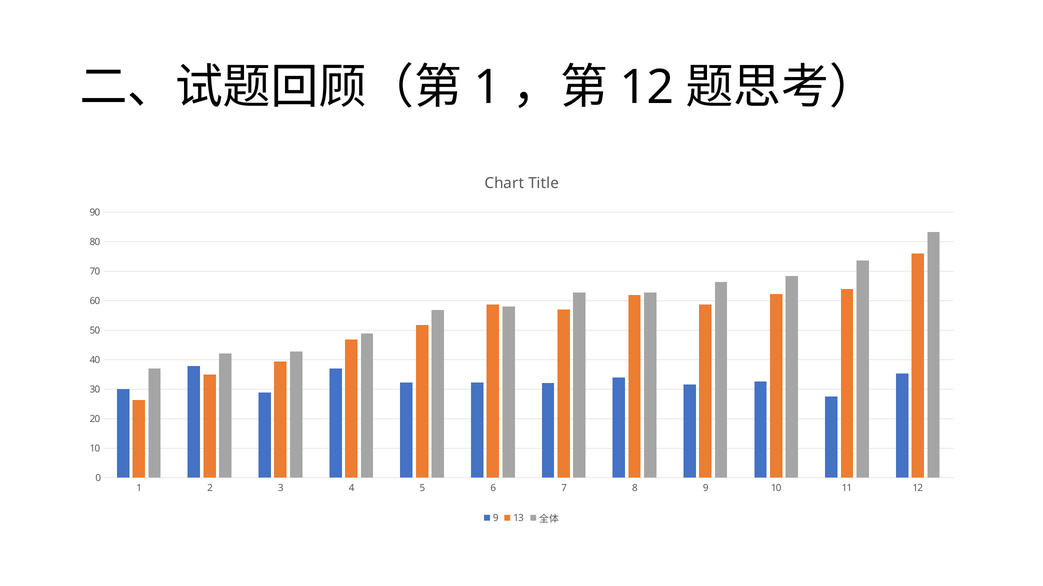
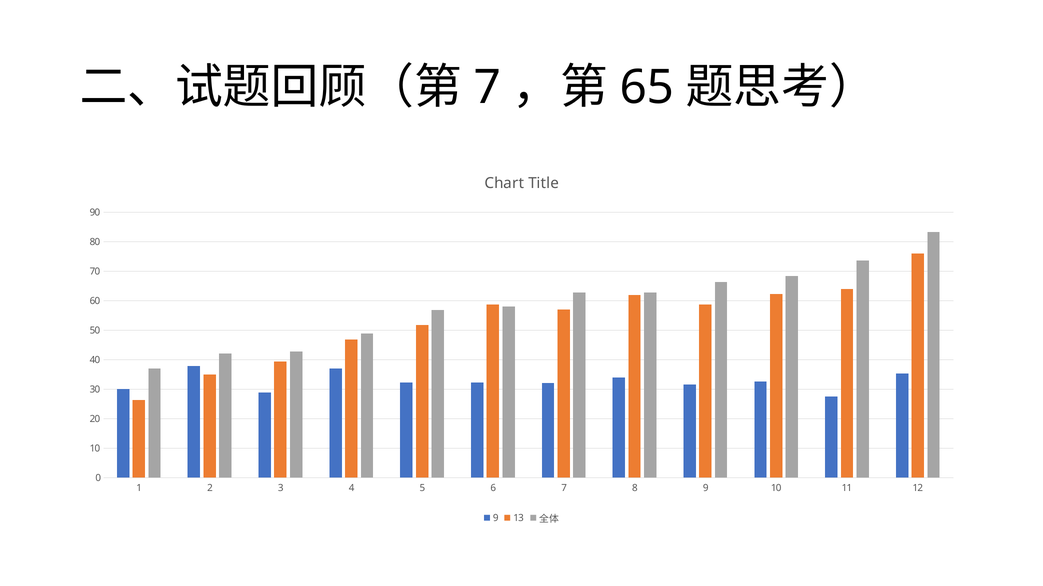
1: 1 -> 7 (487, 88)
12: 12 -> 65 (647, 88)
